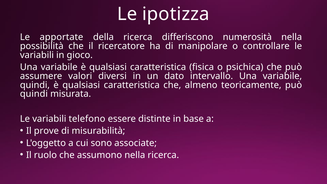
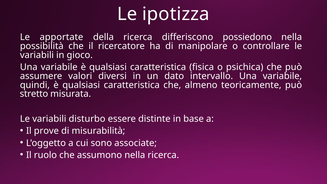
numerosità: numerosità -> possiedono (247, 37)
quindi: quindi -> stretto (34, 94)
telefono: telefono -> disturbo (87, 119)
